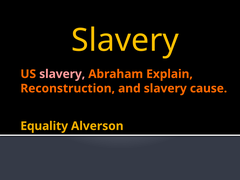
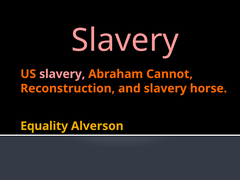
Slavery colour: yellow -> pink (125, 40)
Explain: Explain -> Cannot (169, 74)
cause: cause -> horse (208, 88)
